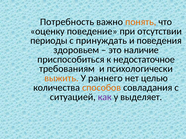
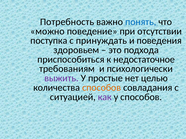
понять colour: orange -> blue (141, 22)
оценку: оценку -> можно (47, 31)
периоды: периоды -> поступка (49, 41)
наличие: наличие -> подхода (141, 50)
выжить colour: orange -> purple (61, 78)
раннего: раннего -> простые (105, 78)
у выделяет: выделяет -> способов (141, 97)
